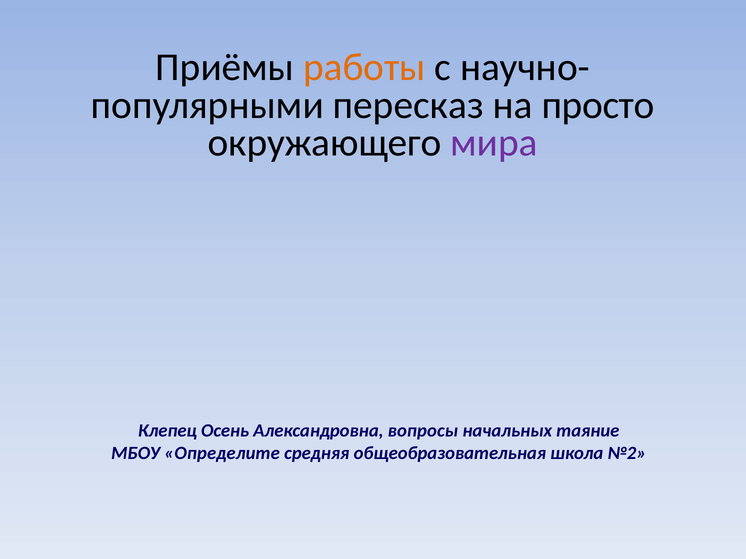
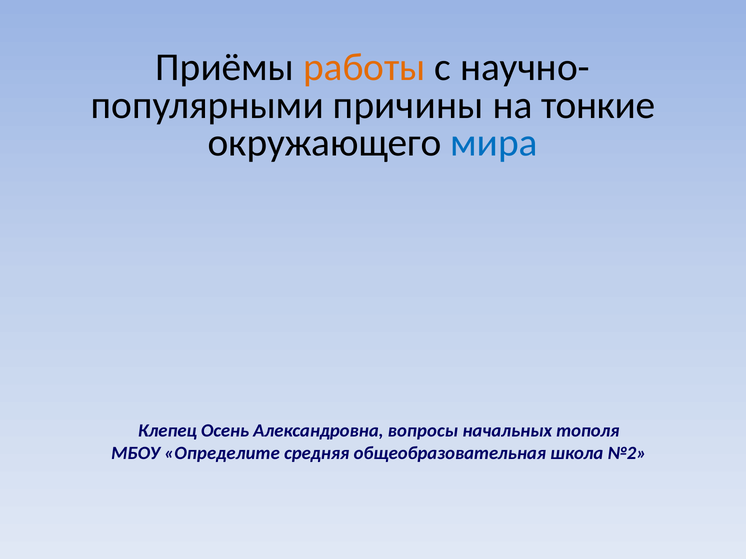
пересказ: пересказ -> причины (408, 105)
просто: просто -> тонкие (598, 105)
мира colour: purple -> blue (494, 143)
таяние: таяние -> тополя (588, 431)
